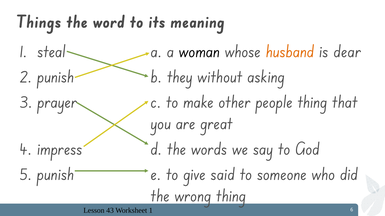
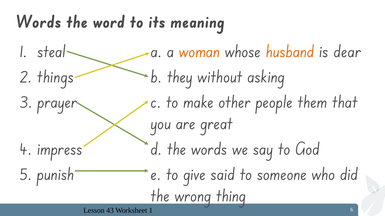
Things: Things -> Words (39, 22)
woman colour: black -> orange (200, 52)
2 punish: punish -> things (56, 77)
people thing: thing -> them (313, 103)
